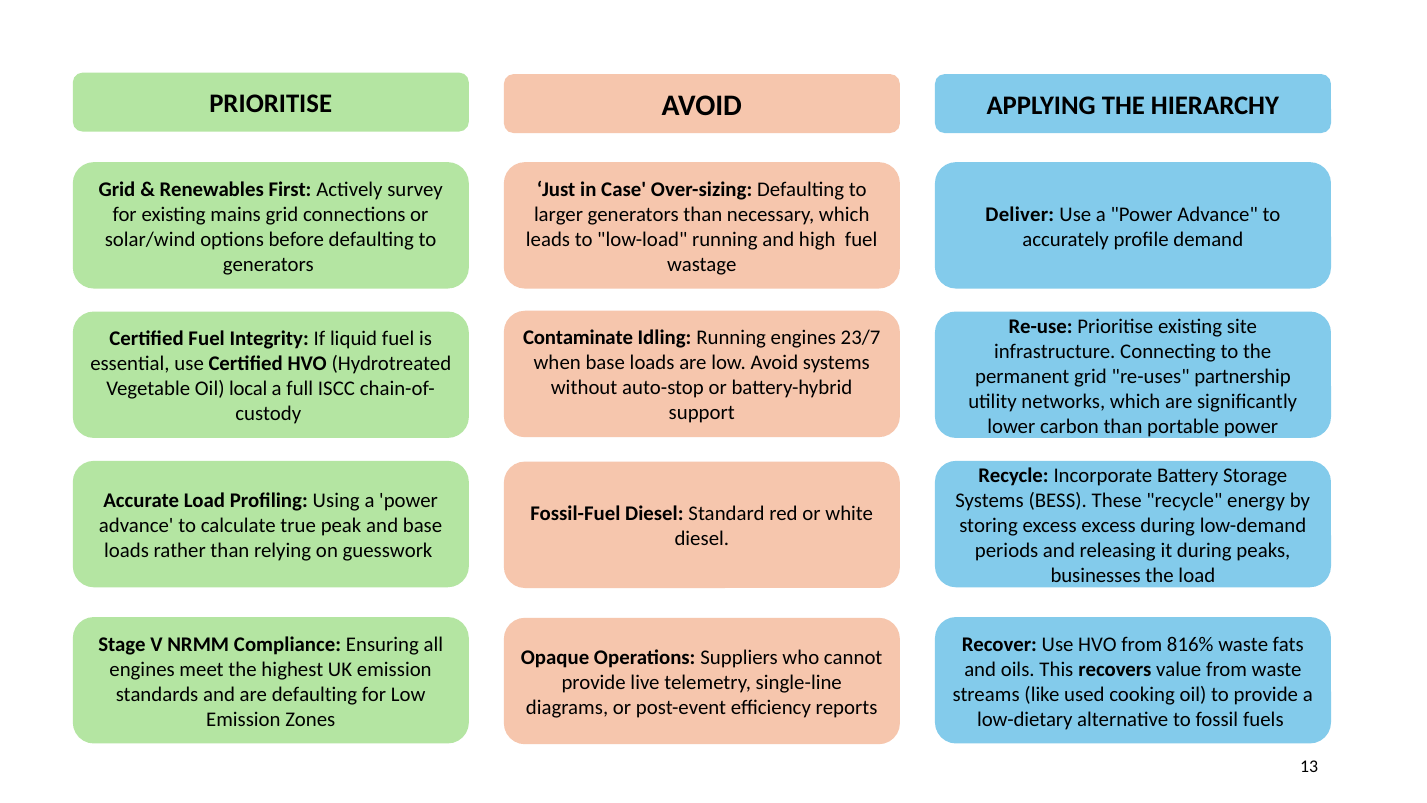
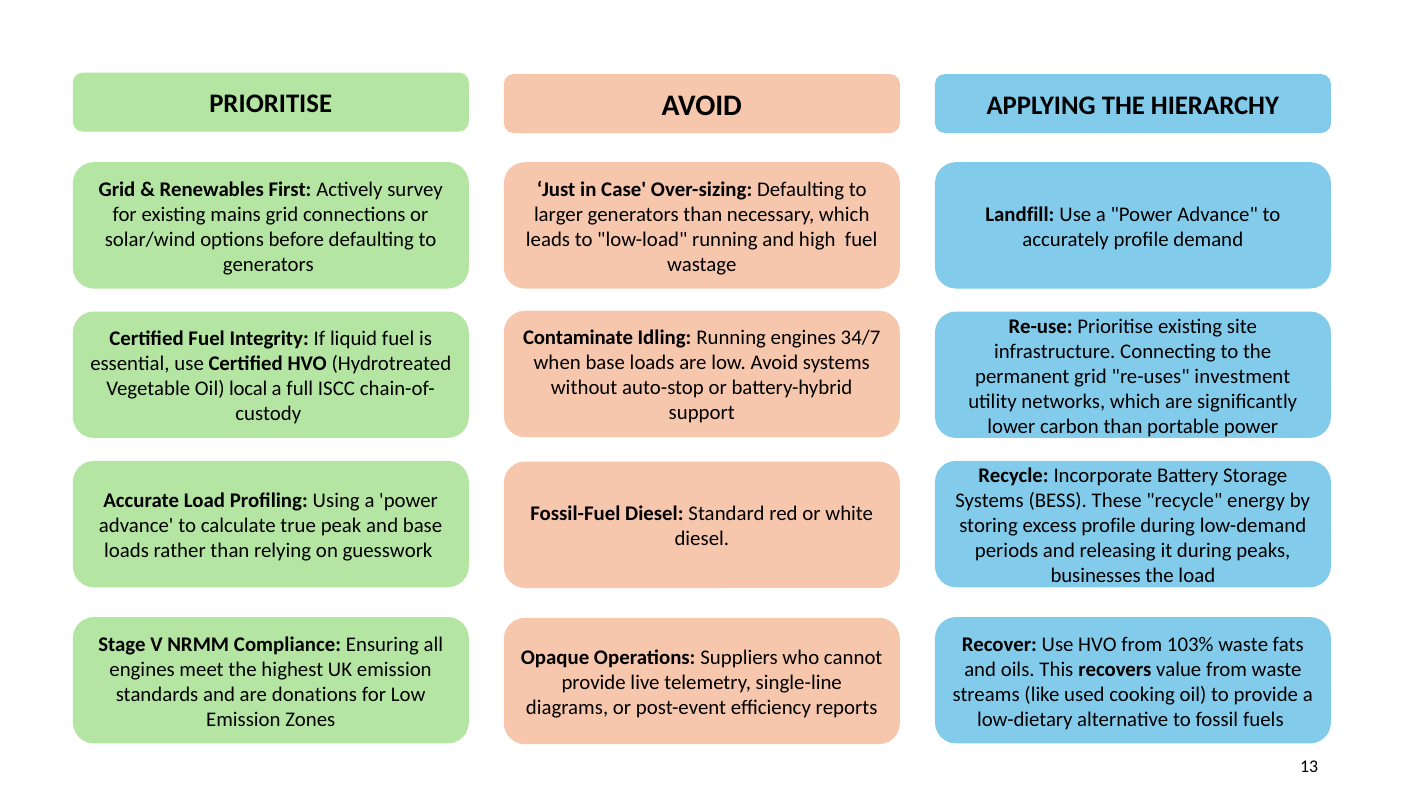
Deliver: Deliver -> Landfill (1020, 214)
23/7: 23/7 -> 34/7 (861, 338)
partnership: partnership -> investment (1242, 376)
excess excess: excess -> profile (1109, 525)
816%: 816% -> 103% (1190, 644)
are defaulting: defaulting -> donations (314, 694)
